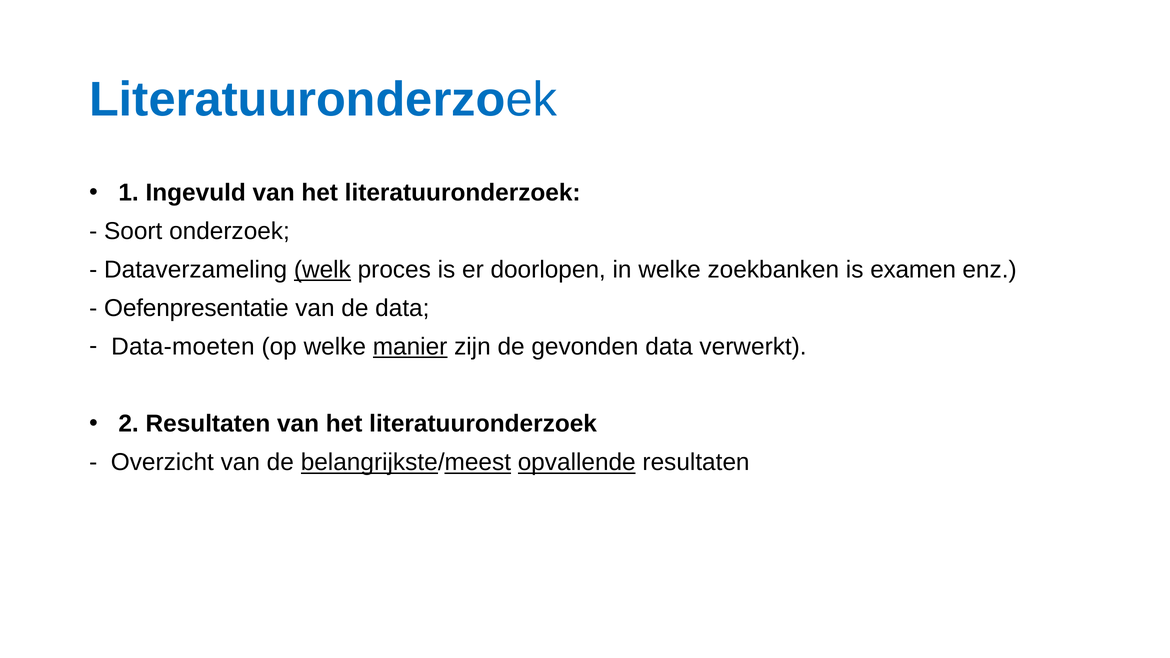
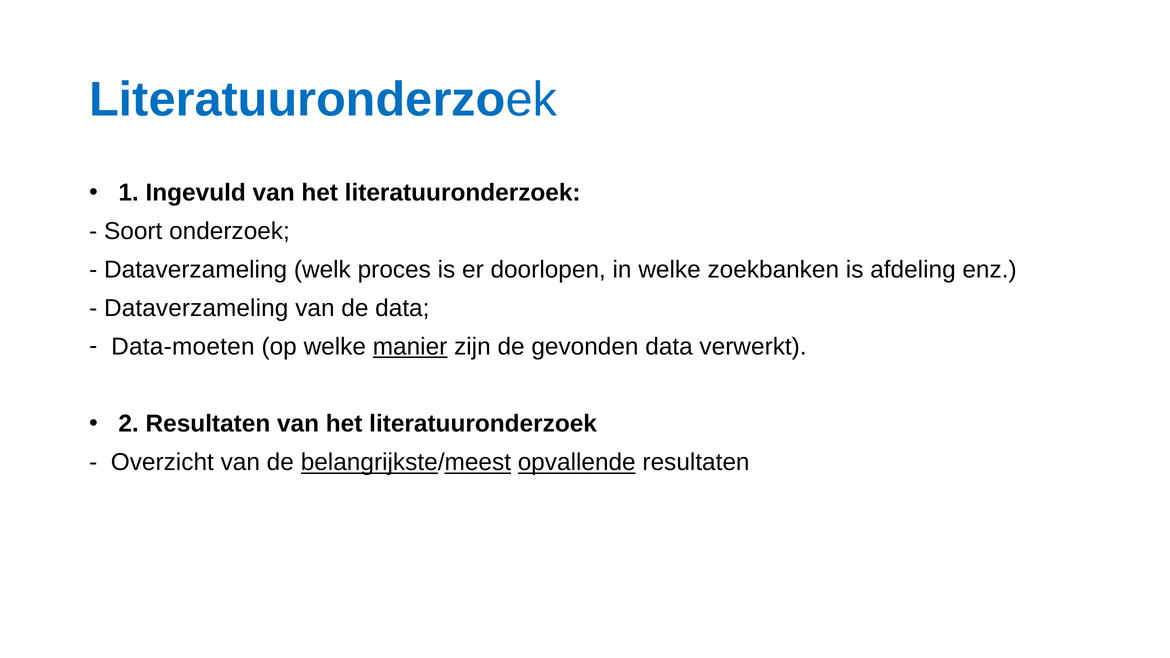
welk underline: present -> none (322, 270)
examen: examen -> afdeling (913, 270)
Oefenpresentatie: Oefenpresentatie -> Dataverzameling (196, 308)
